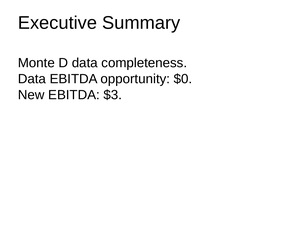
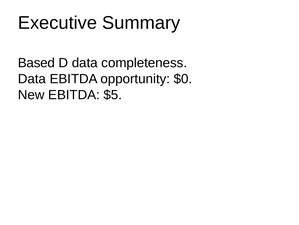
Monte: Monte -> Based (36, 63)
$3: $3 -> $5 (113, 95)
